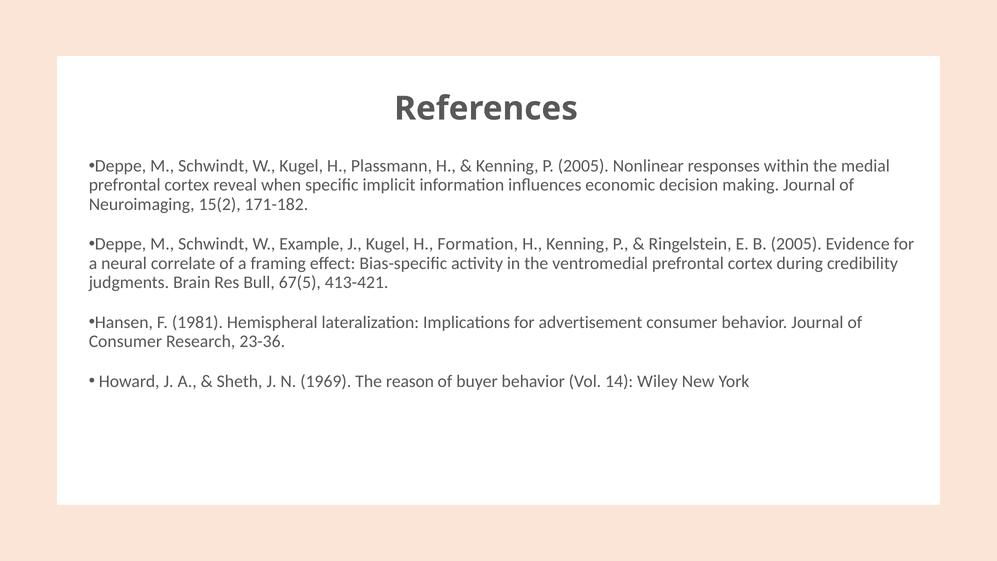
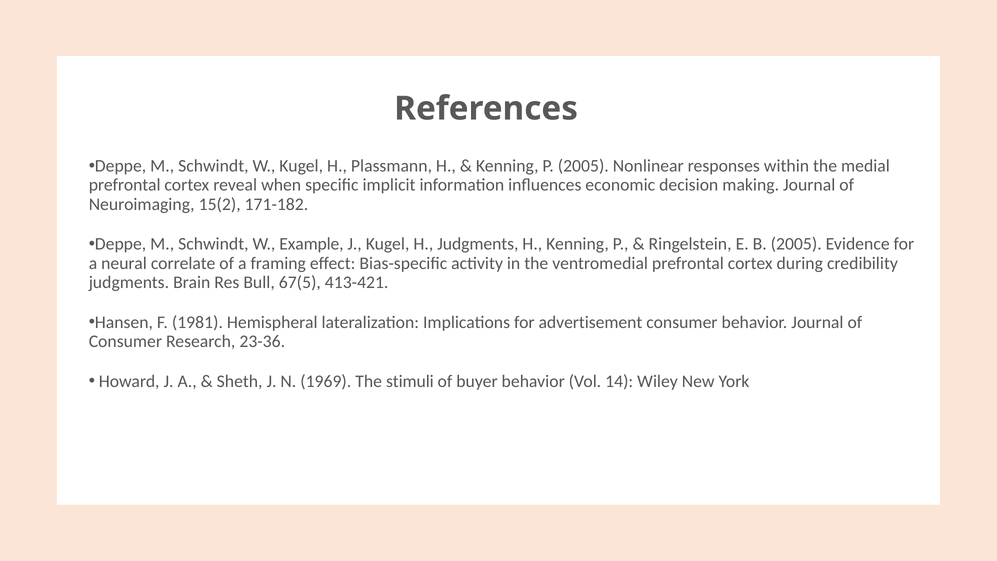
H Formation: Formation -> Judgments (478, 244)
reason: reason -> stimuli (410, 381)
